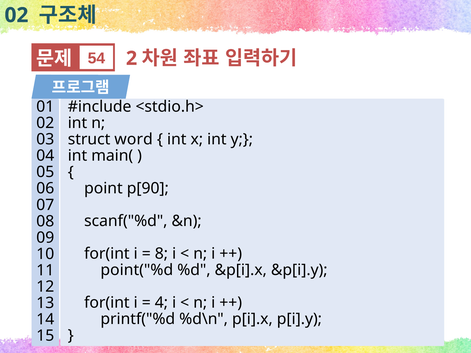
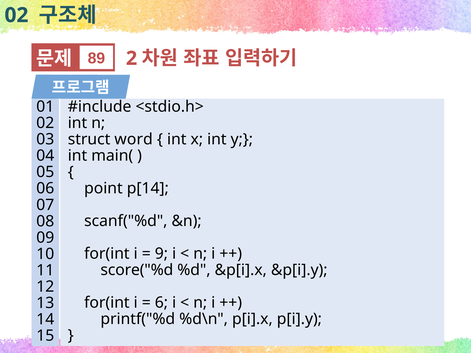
54: 54 -> 89 (96, 58)
p[90: p[90 -> p[14 (148, 189)
8: 8 -> 9 (161, 254)
point("%d: point("%d -> score("%d (137, 270)
4: 4 -> 6 (161, 303)
